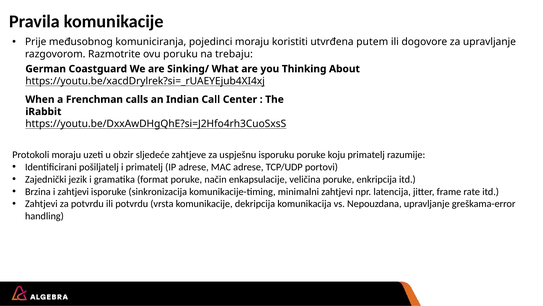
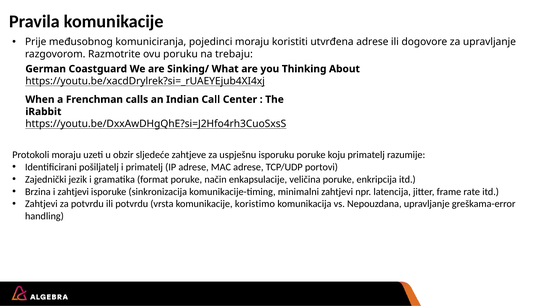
utvrđena putem: putem -> adrese (372, 42)
dekripcija: dekripcija -> koristimo (255, 204)
